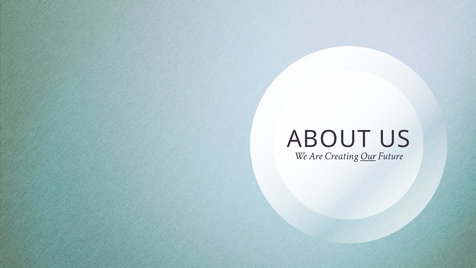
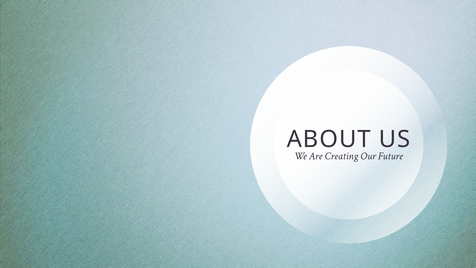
Our underline: present -> none (368, 156)
